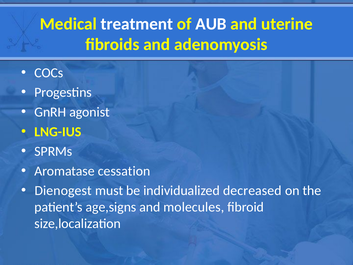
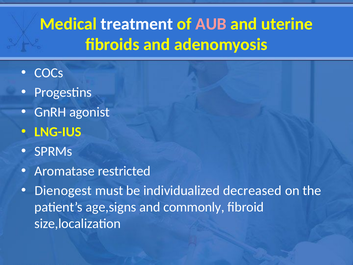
AUB colour: white -> pink (211, 24)
cessation: cessation -> restricted (124, 171)
molecules: molecules -> commonly (194, 207)
